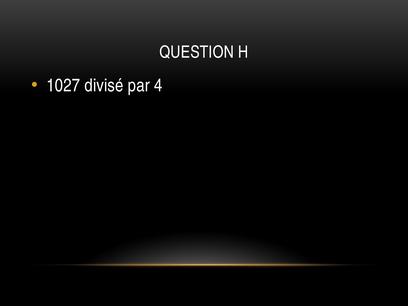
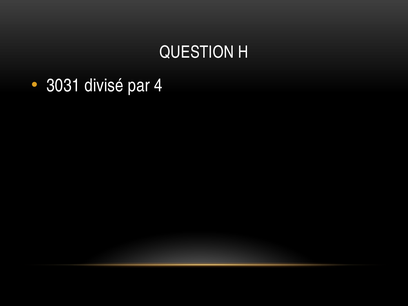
1027: 1027 -> 3031 (63, 86)
